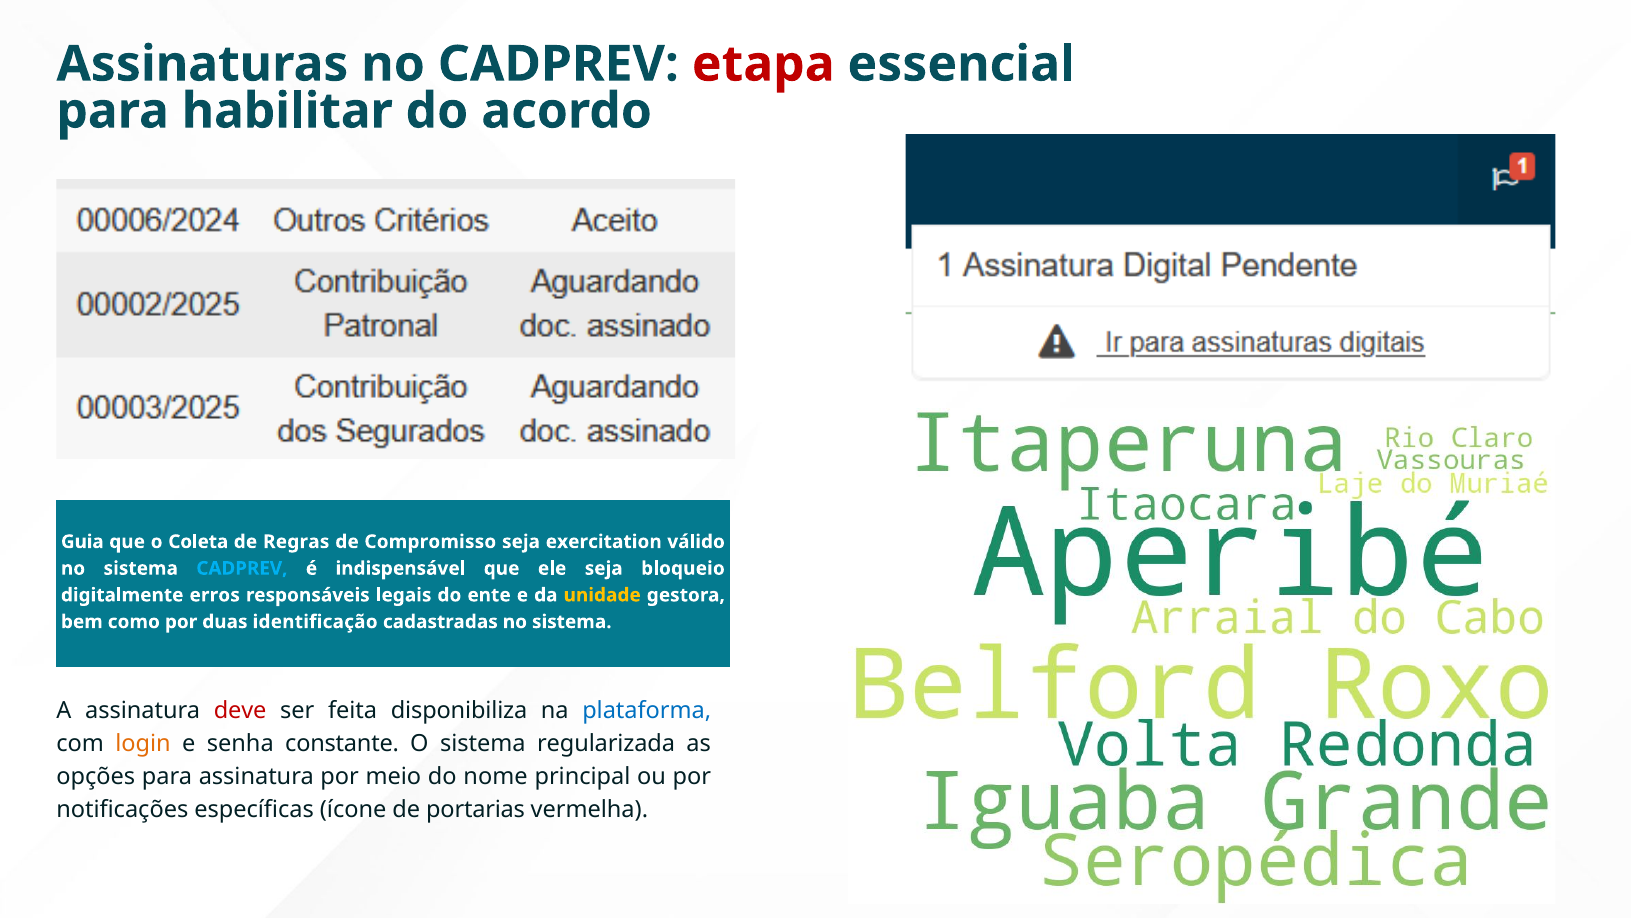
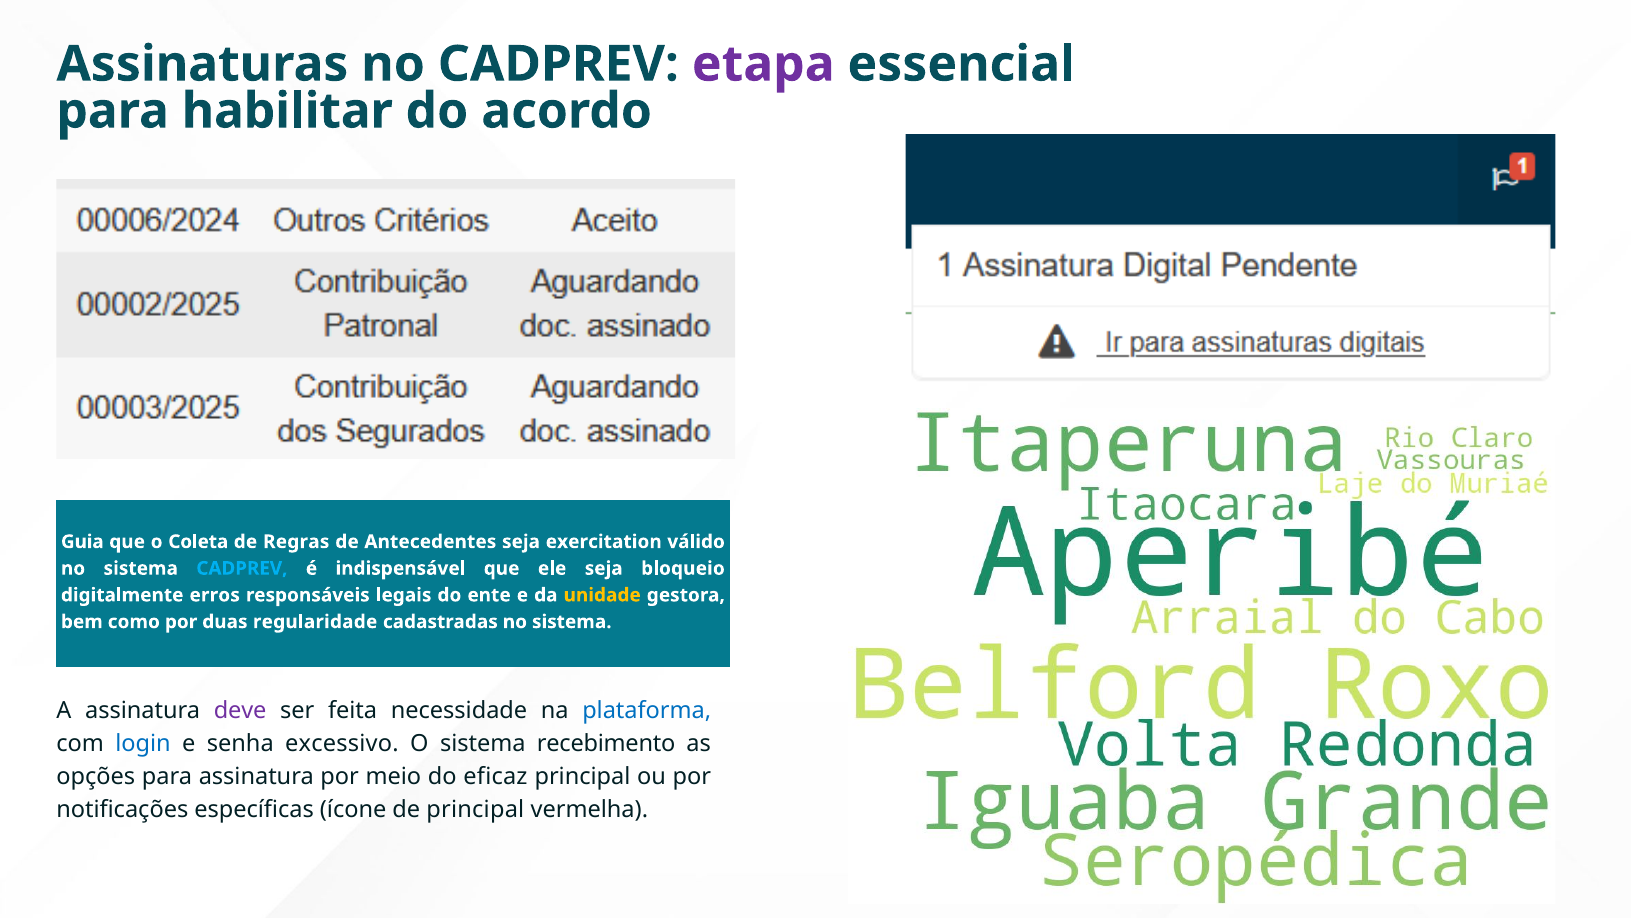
etapa colour: red -> purple (763, 64)
Compromisso: Compromisso -> Antecedentes (430, 541)
identificação: identificação -> regularidade (315, 621)
deve colour: red -> purple (240, 710)
disponibiliza: disponibiliza -> necessidade (459, 710)
login colour: orange -> blue (143, 743)
constante: constante -> excessivo (342, 743)
regularizada: regularizada -> recebimento (606, 743)
nome: nome -> eficaz (496, 776)
de portarias: portarias -> principal (475, 809)
